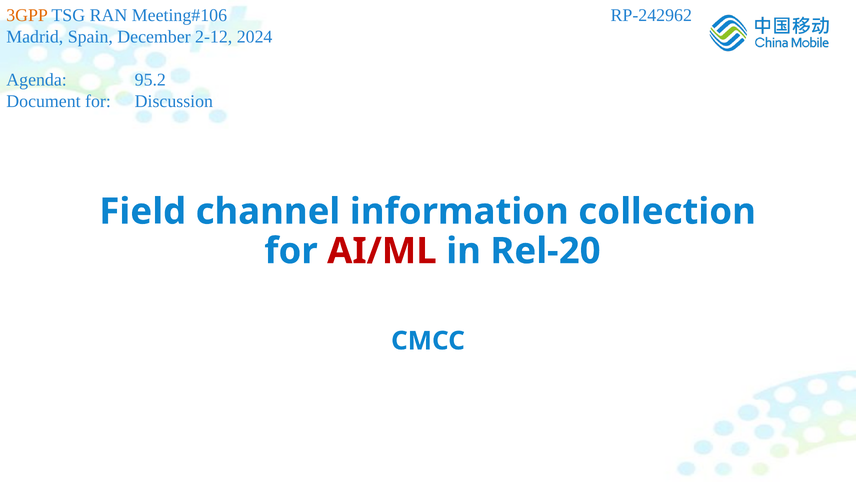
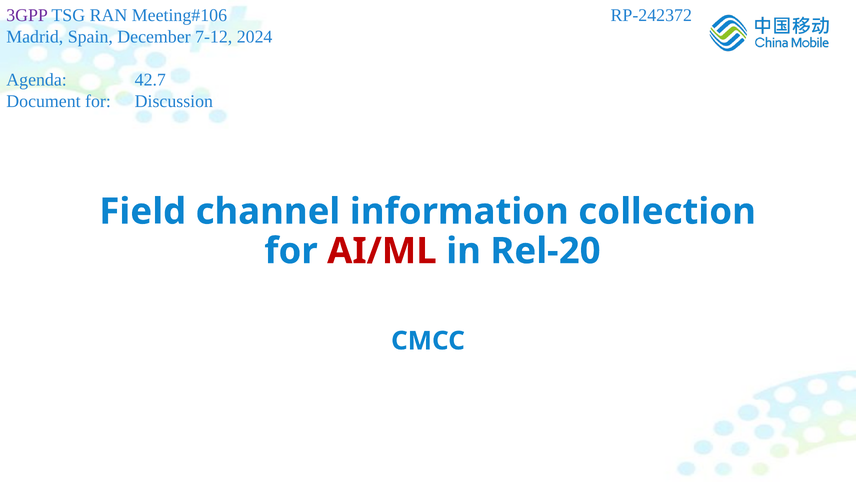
3GPP colour: orange -> purple (27, 15)
RP-242962: RP-242962 -> RP-242372 (651, 15)
2-12: 2-12 -> 7-12 (214, 37)
95.2: 95.2 -> 42.7 (150, 80)
